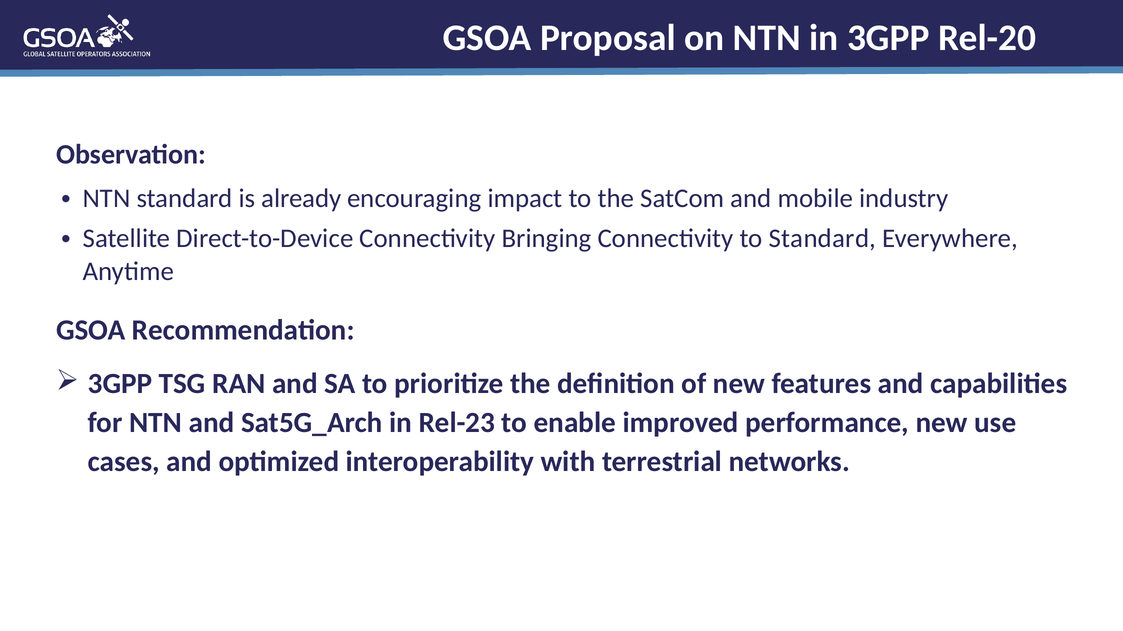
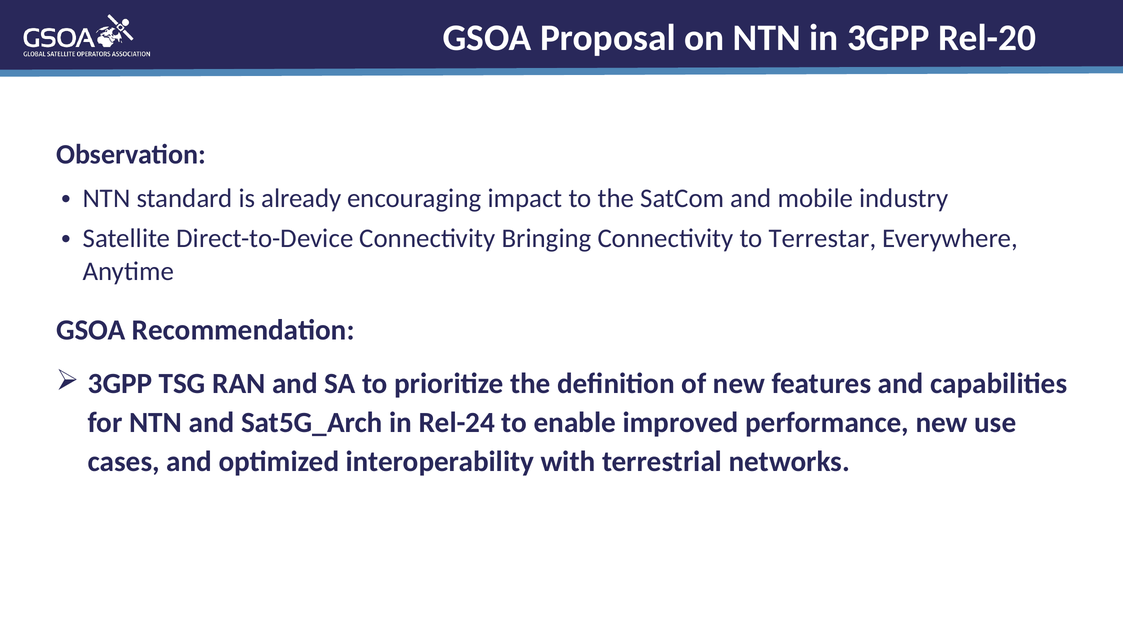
to Standard: Standard -> Terrestar (822, 239)
Rel-23: Rel-23 -> Rel-24 (457, 423)
